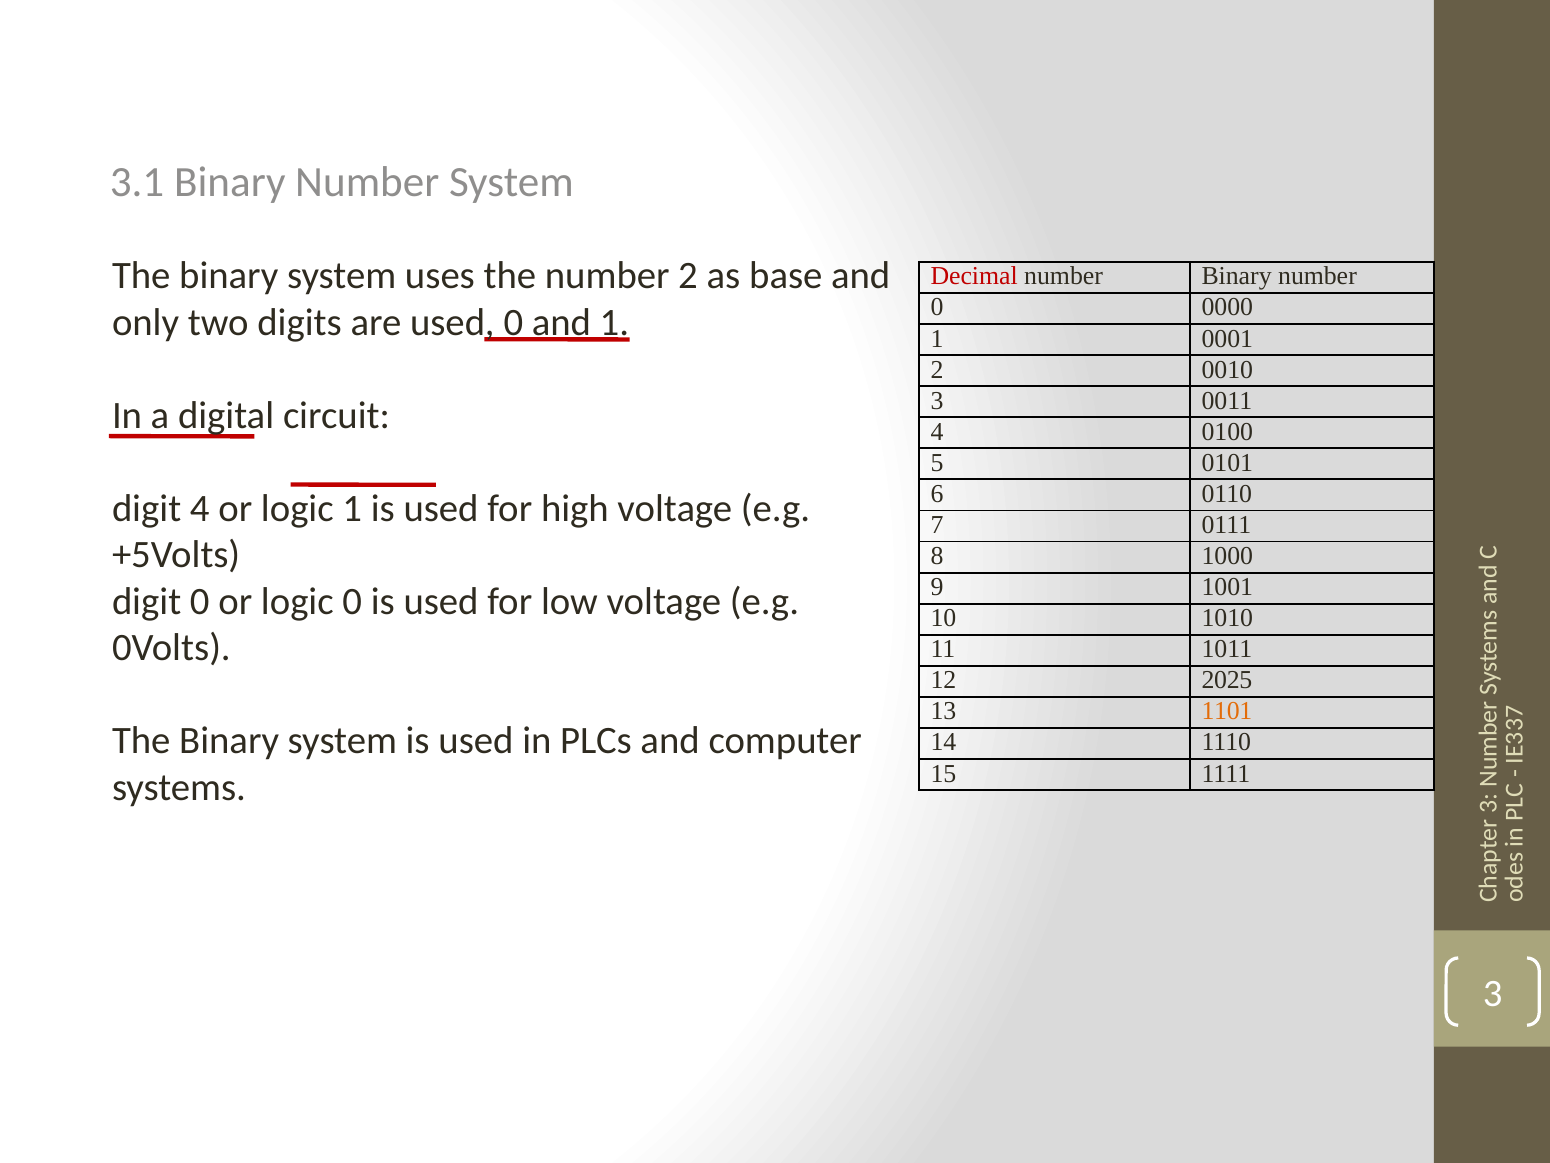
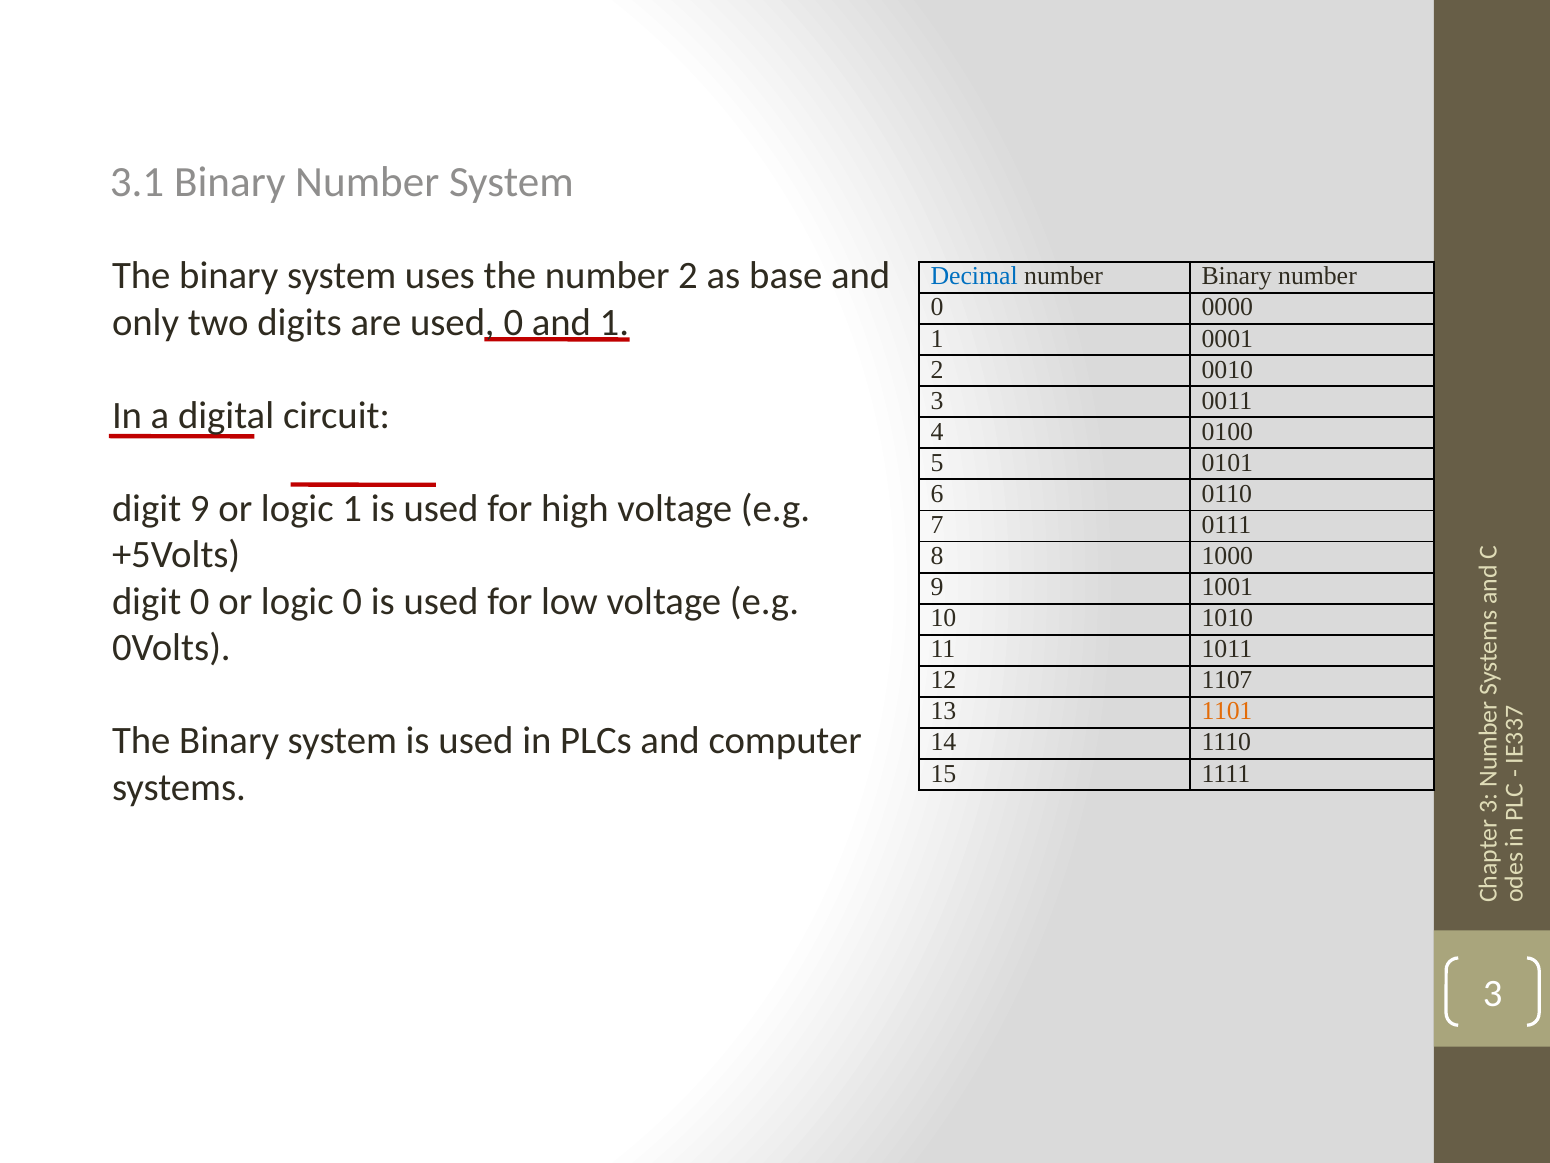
Decimal colour: red -> blue (974, 276)
digit 4: 4 -> 9 (200, 508)
2025: 2025 -> 1107 (1227, 680)
